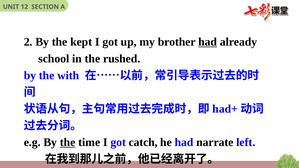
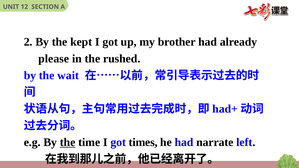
had underline: present -> none (208, 42)
school: school -> please (54, 59)
with: with -> wait (68, 75)
catch: catch -> times (143, 142)
